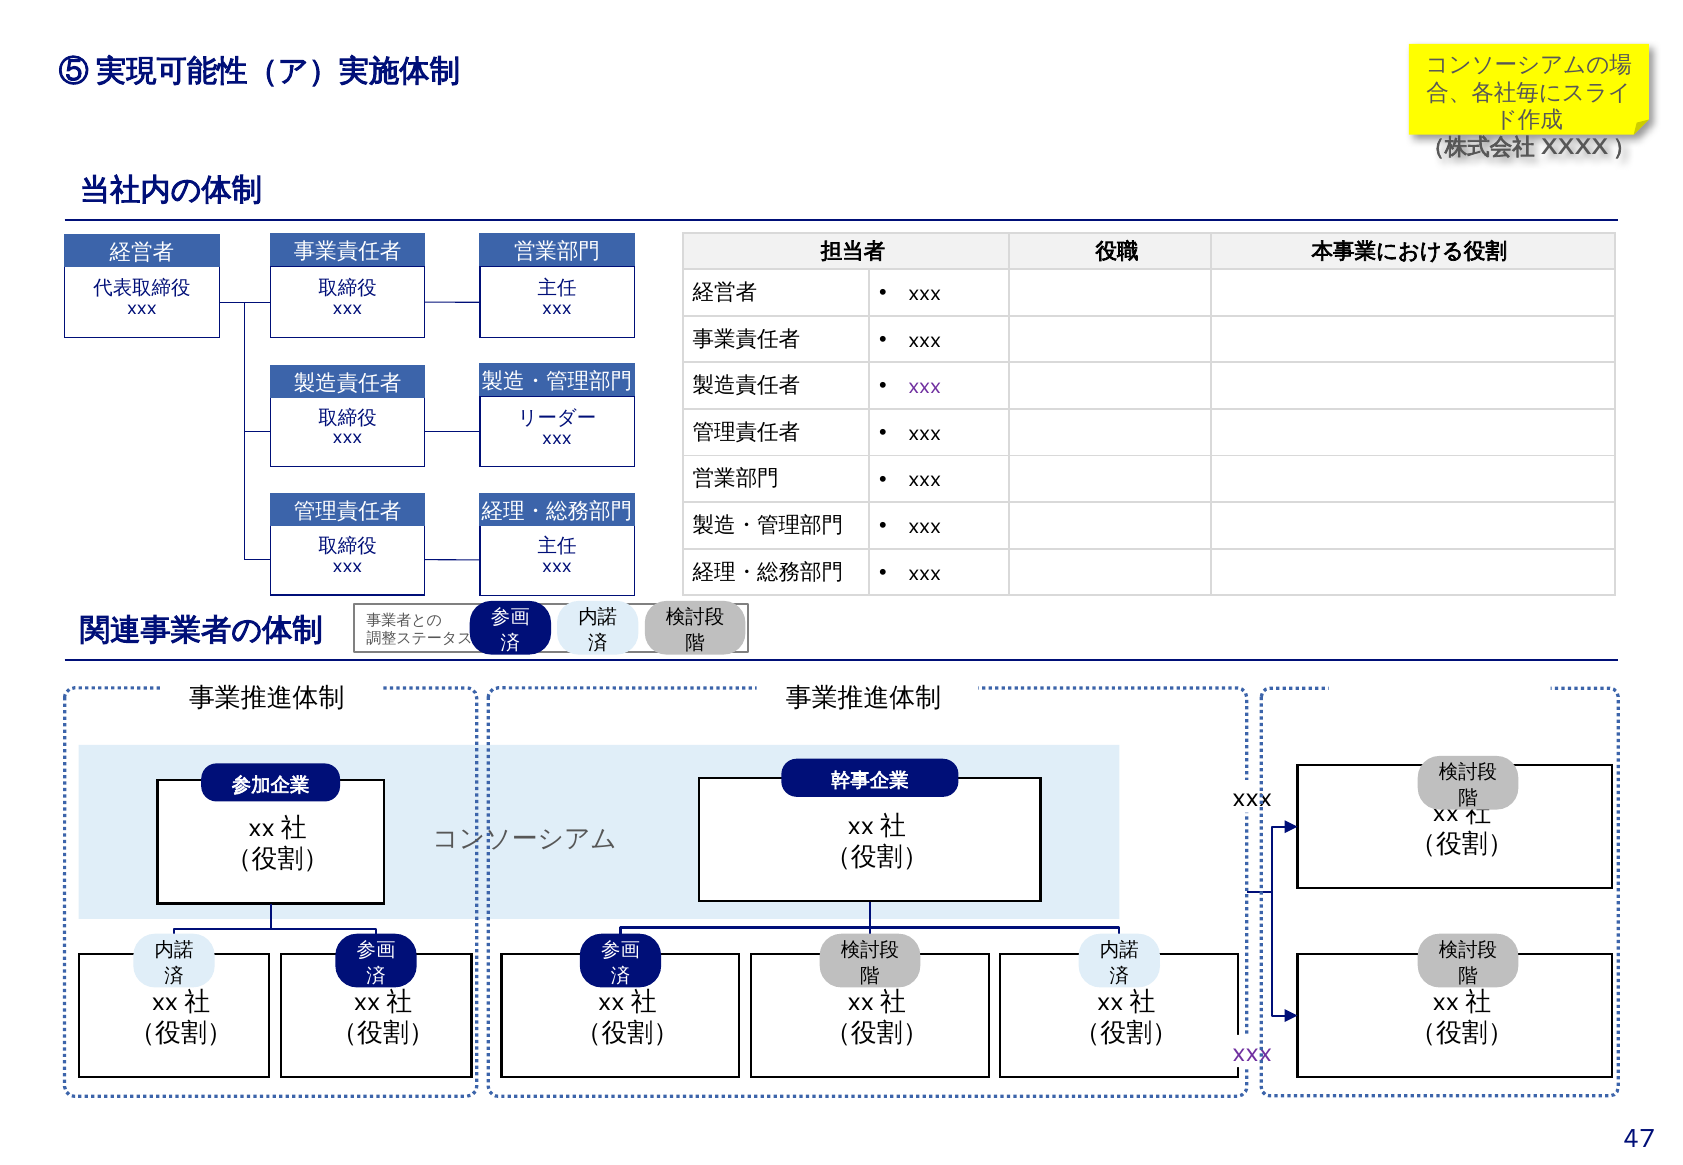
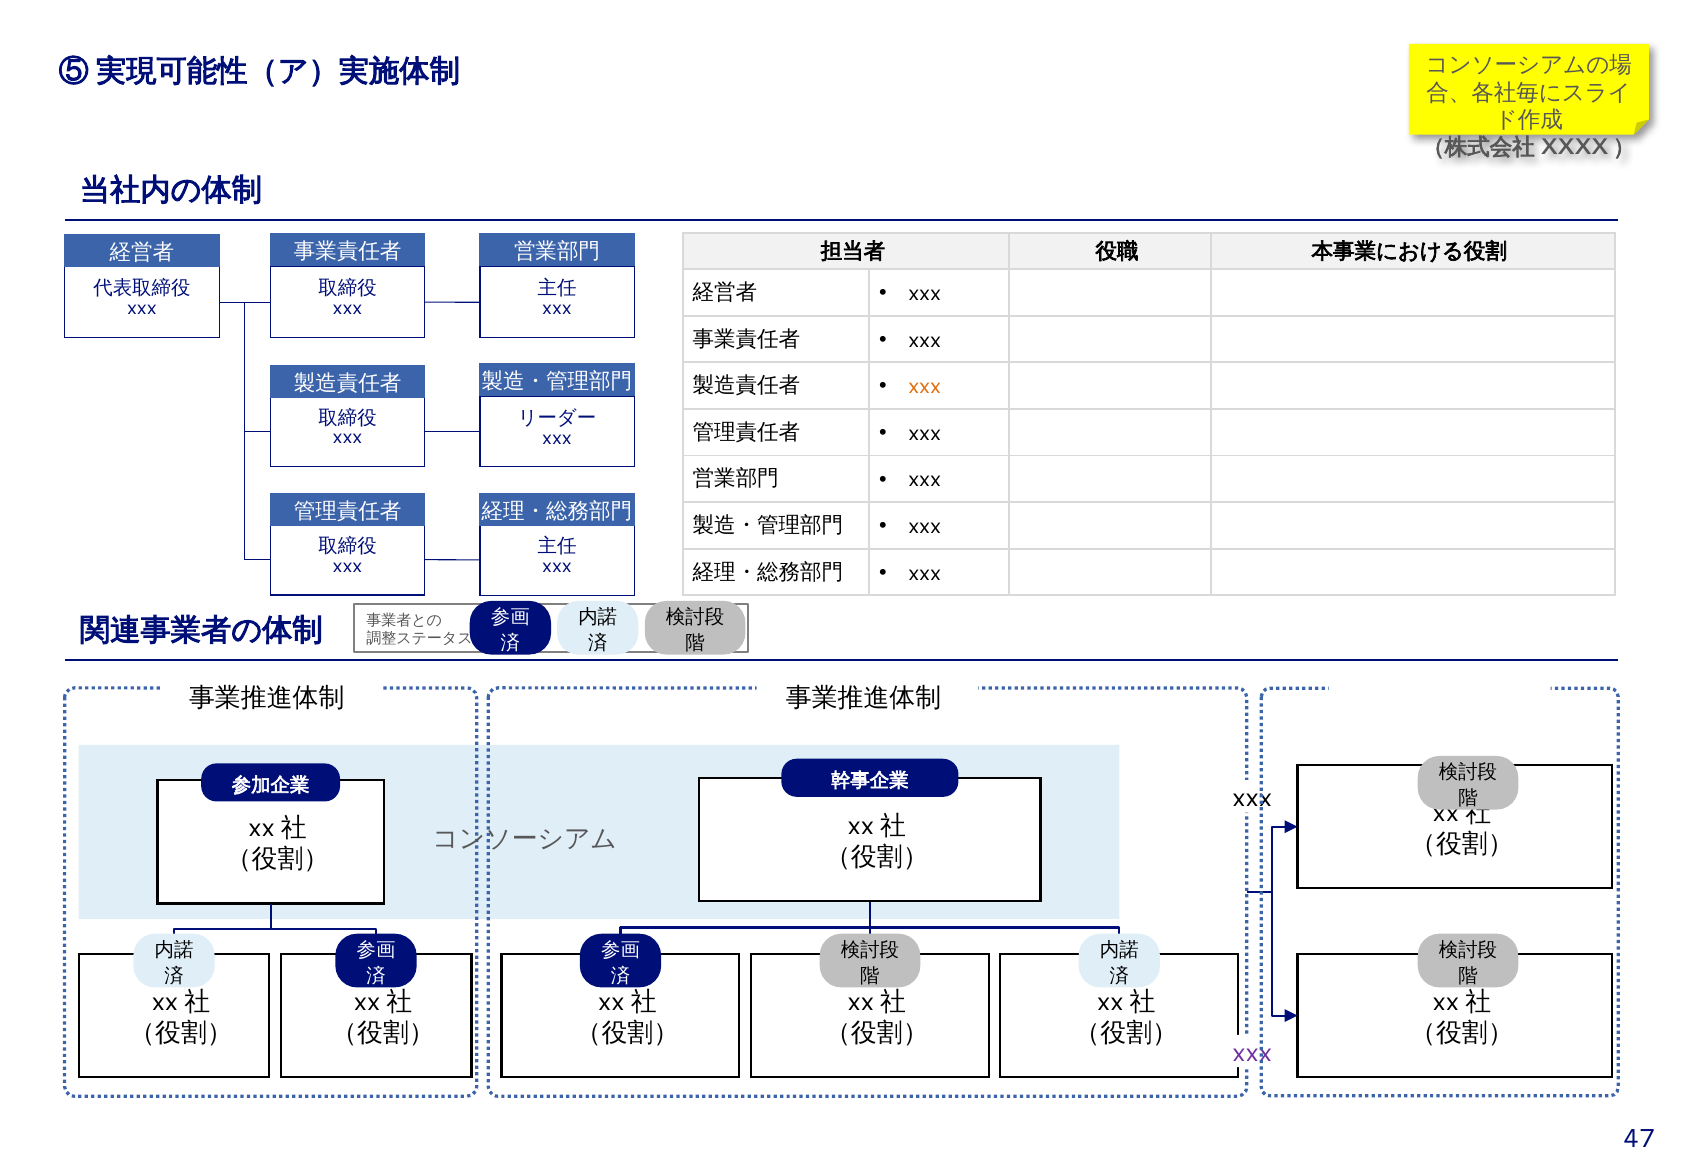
xxx colour: purple -> orange (925, 387)
